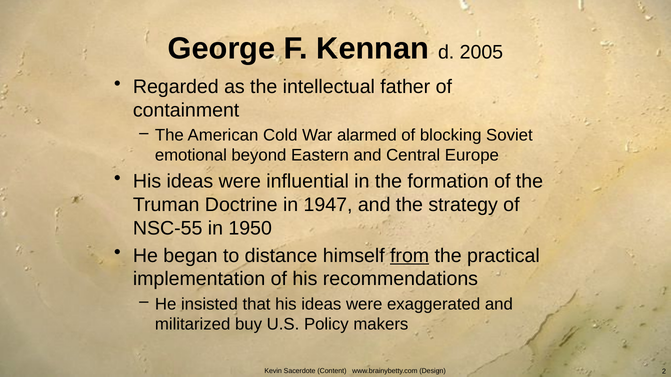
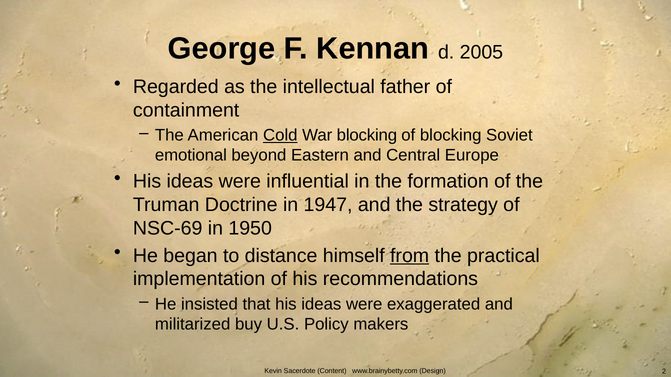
Cold underline: none -> present (280, 135)
War alarmed: alarmed -> blocking (367, 135)
NSC-55: NSC-55 -> NSC-69 (168, 228)
